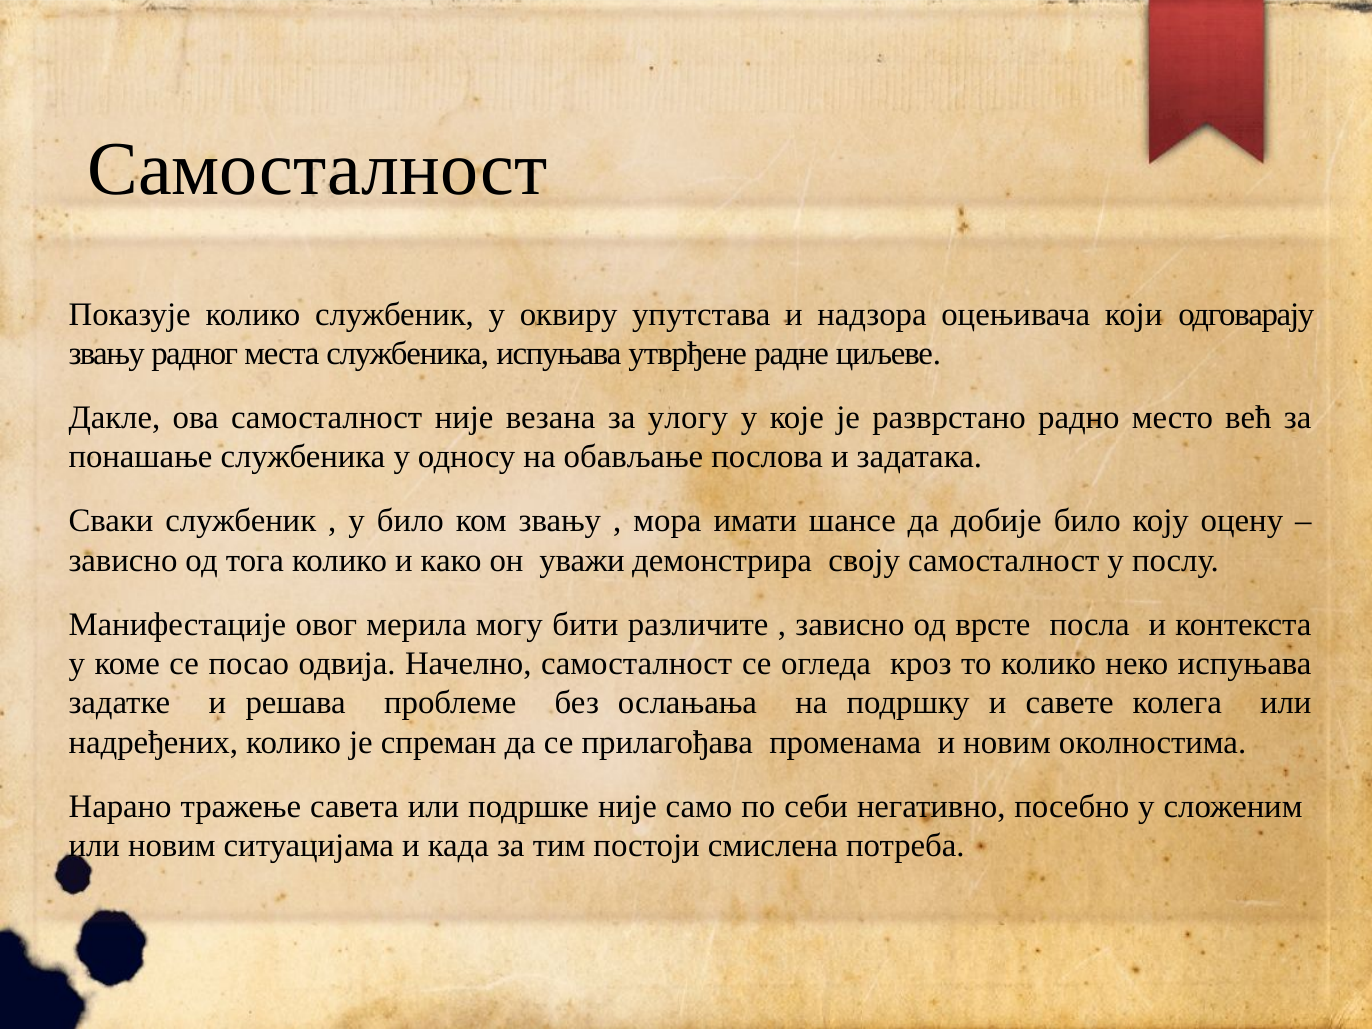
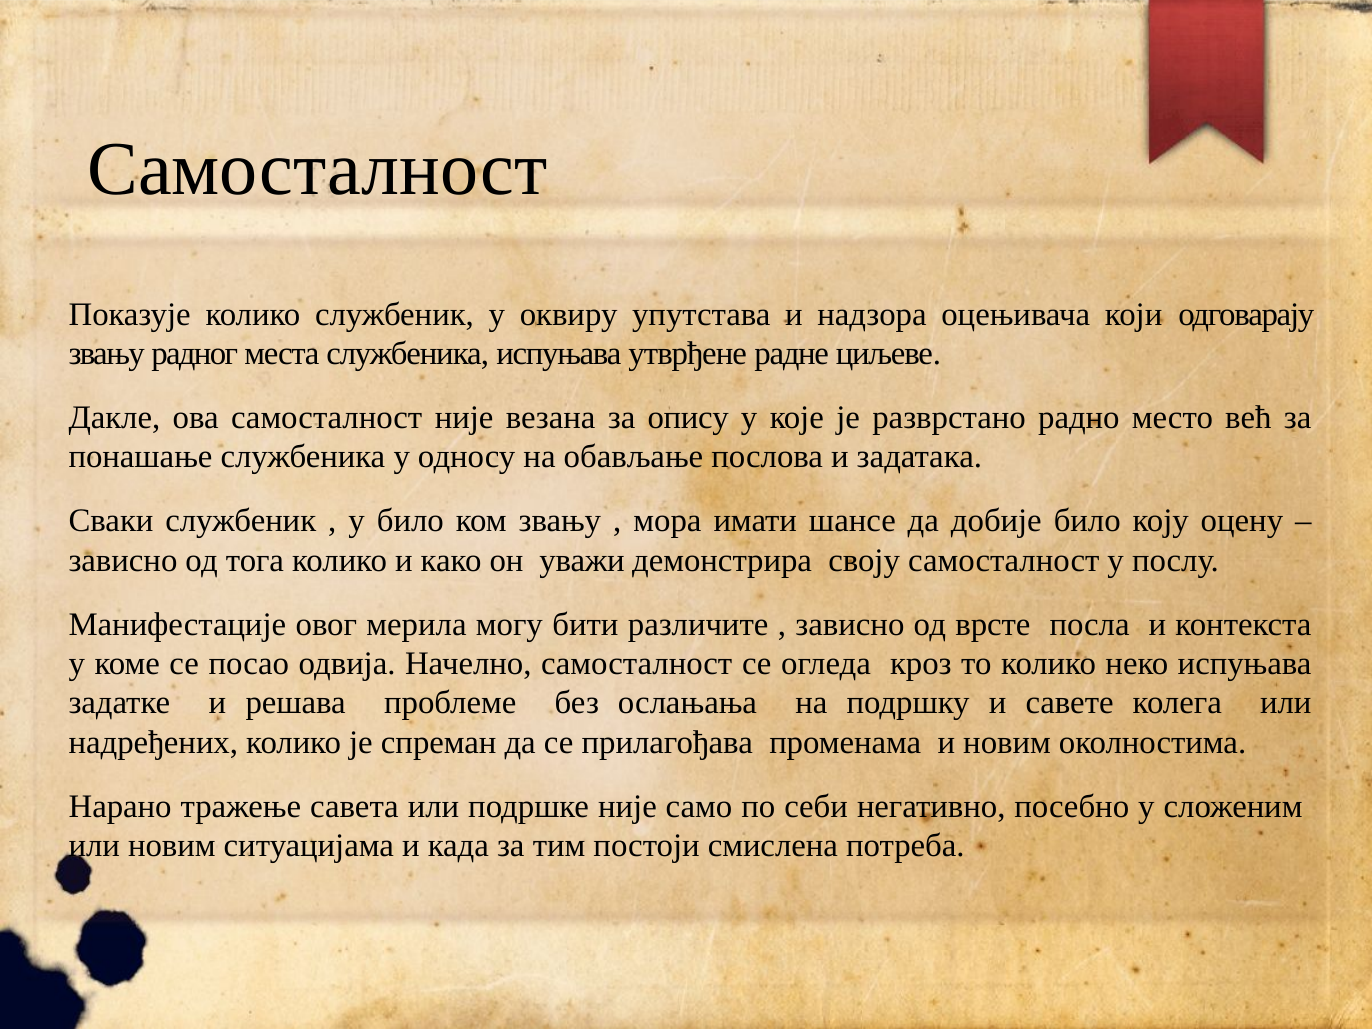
улогу: улогу -> опису (688, 418)
